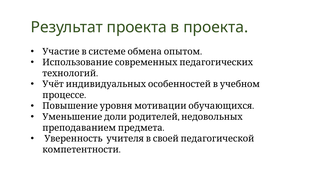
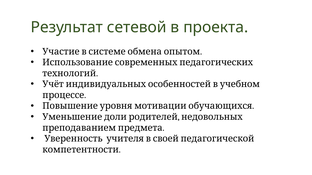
Результат проекта: проекта -> сетевой (137, 27)
